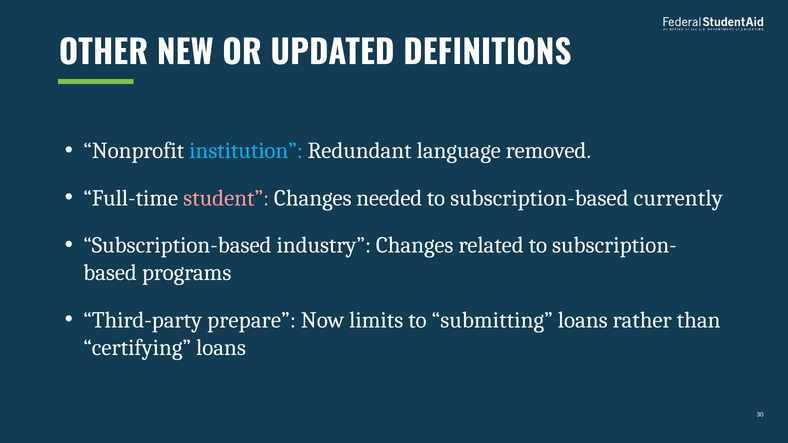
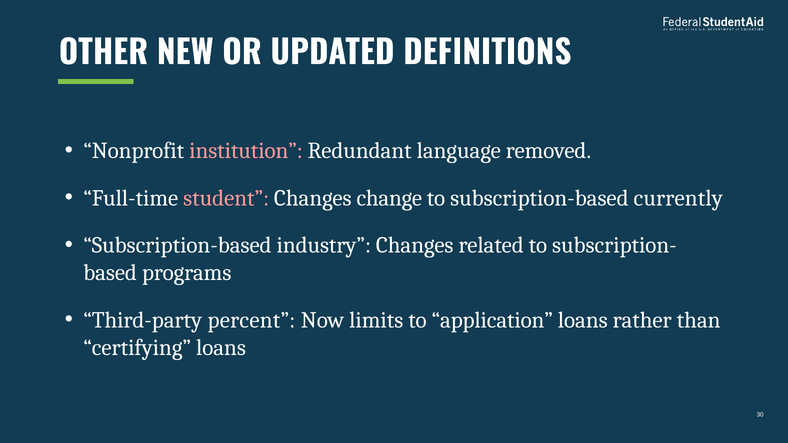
institution colour: light blue -> pink (246, 151)
needed: needed -> change (389, 198)
prepare: prepare -> percent (252, 320)
submitting: submitting -> application (492, 320)
